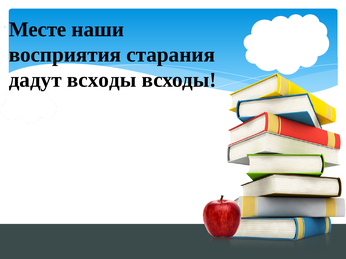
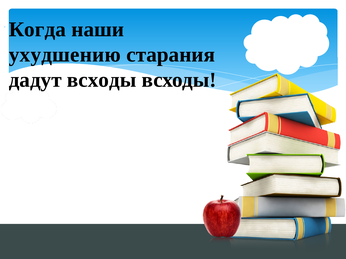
Месте: Месте -> Когда (37, 29)
восприятия: восприятия -> ухудшению (65, 55)
